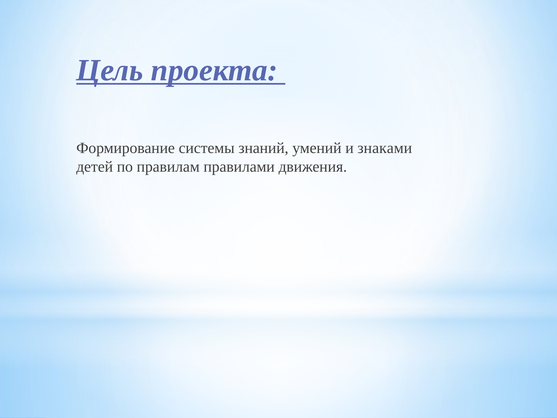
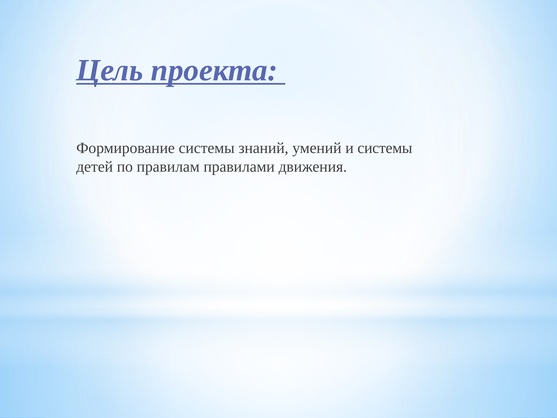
и знаками: знаками -> системы (385, 148)
